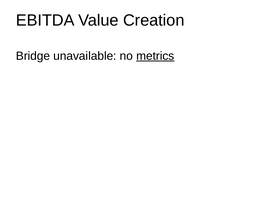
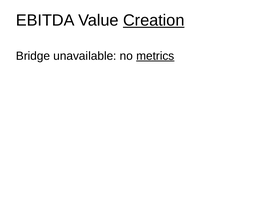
Creation underline: none -> present (154, 20)
